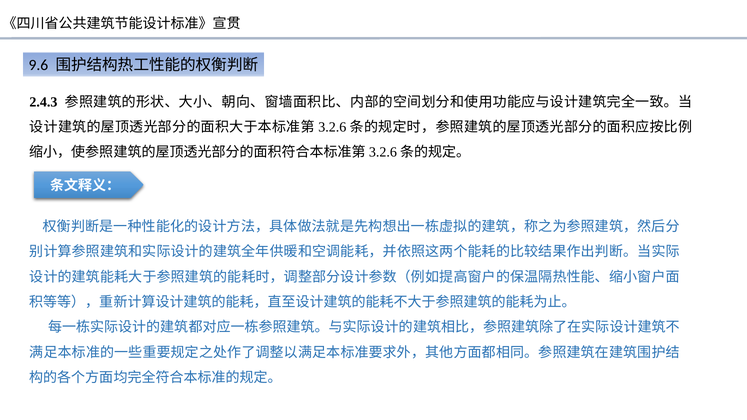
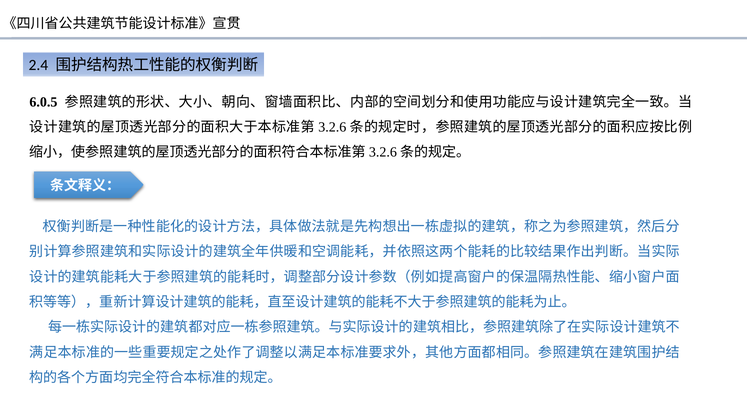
9.6: 9.6 -> 2.4 (38, 65)
2.4.3: 2.4.3 -> 6.0.5 (43, 102)
